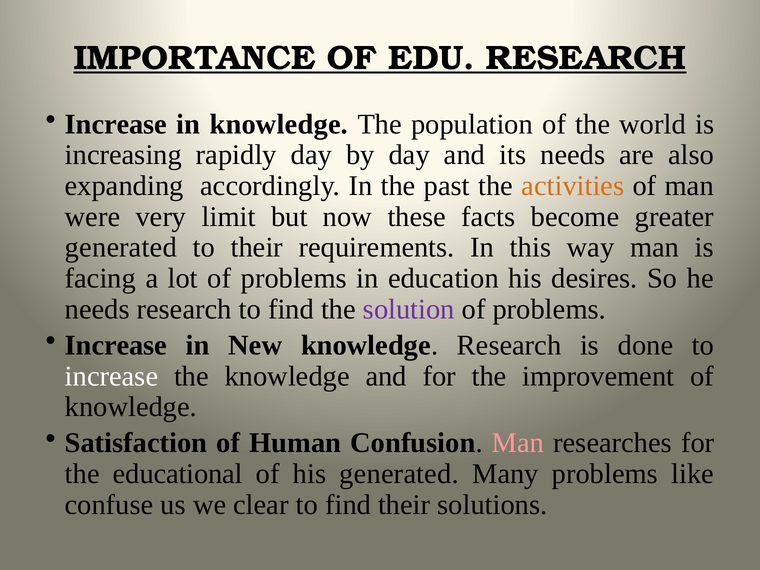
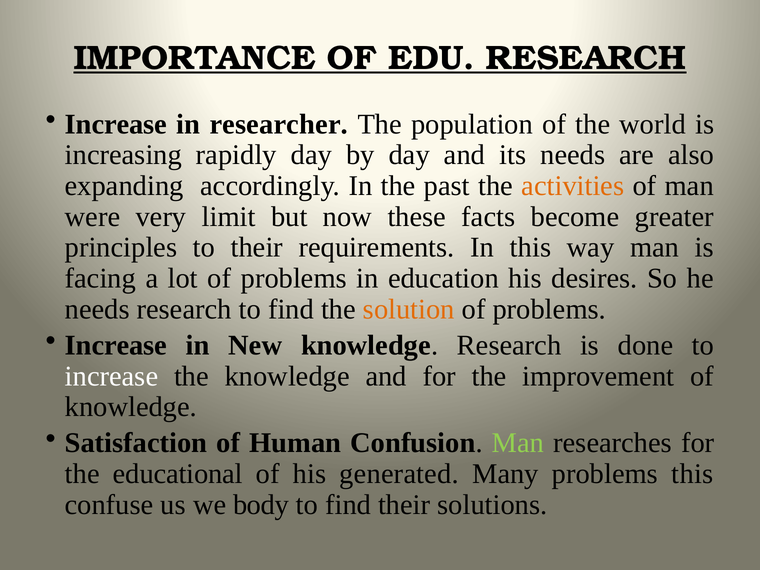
in knowledge: knowledge -> researcher (279, 124)
generated: generated -> principles (121, 248)
solution colour: purple -> orange (409, 309)
Man colour: pink -> light green (518, 443)
problems like: like -> this (692, 474)
clear: clear -> body (261, 505)
